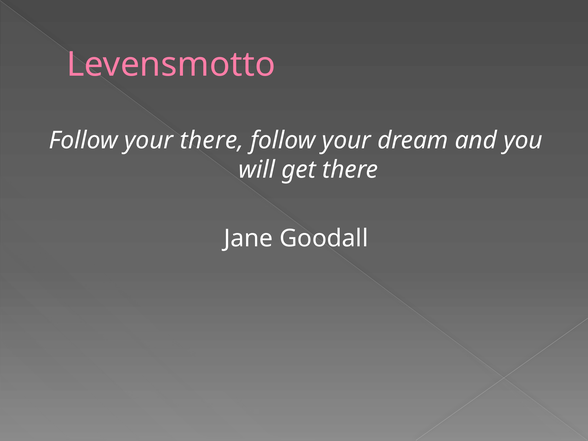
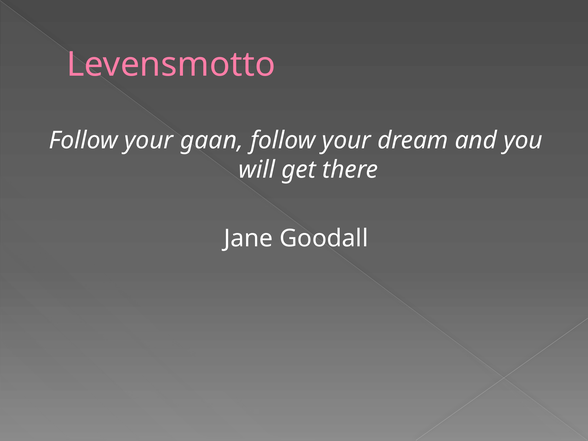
your there: there -> gaan (212, 140)
